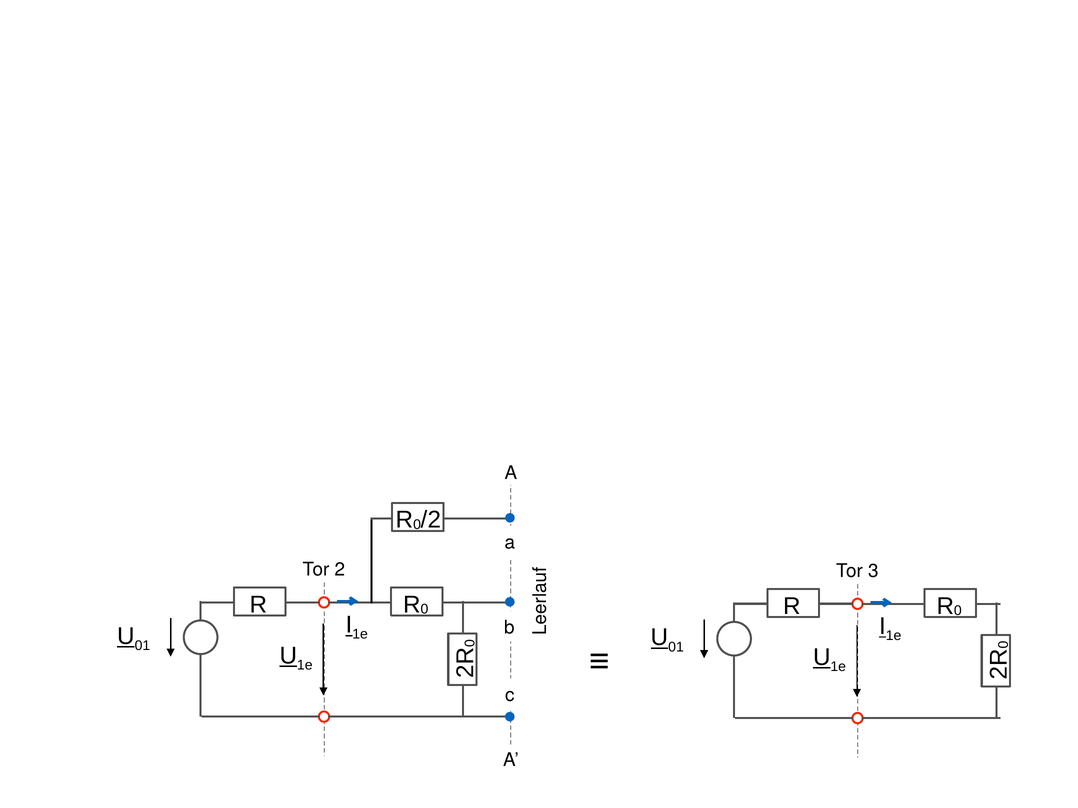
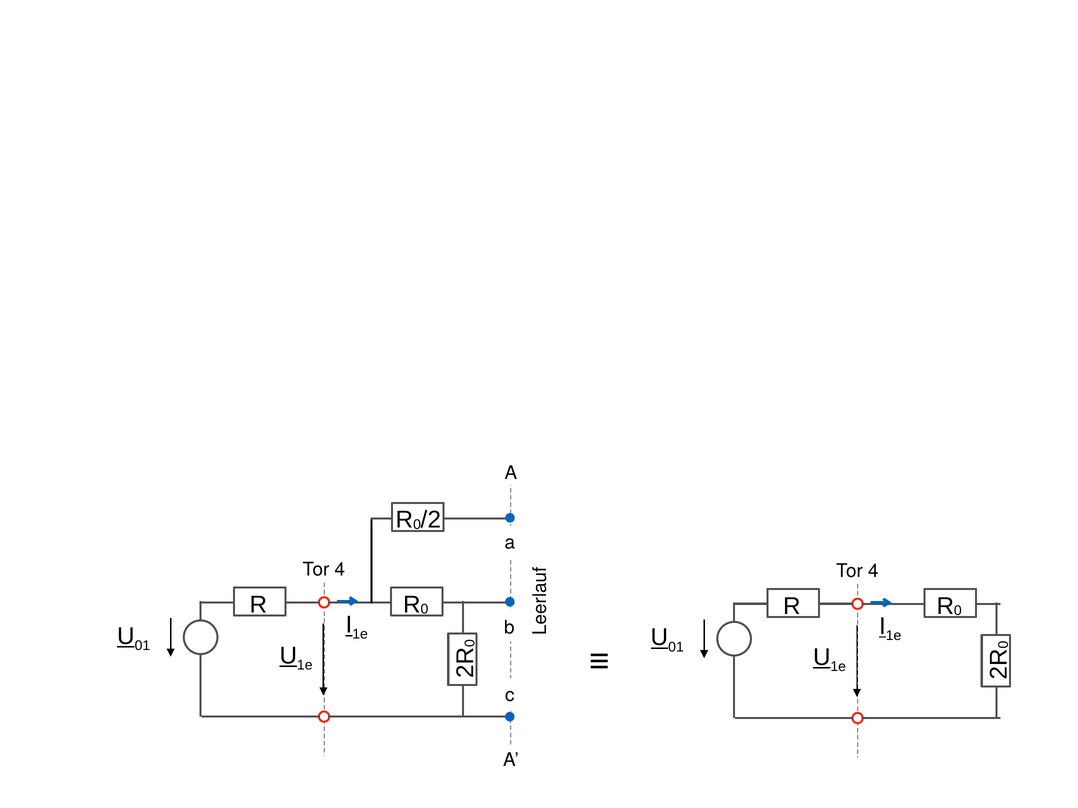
2: 2 -> 4 (340, 570)
3: 3 -> 4 (873, 571)
